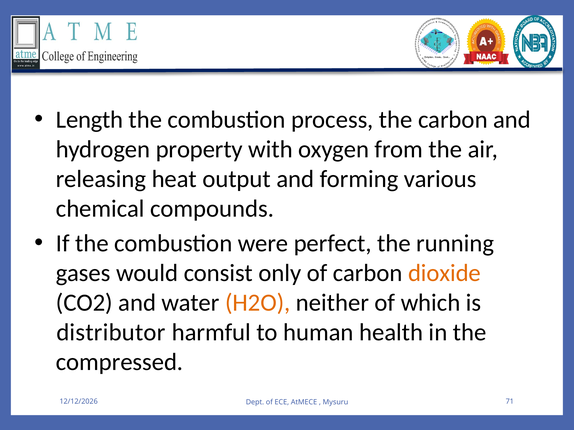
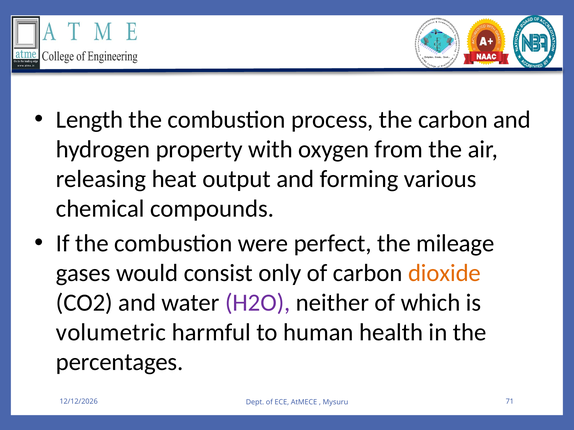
running: running -> mileage (455, 244)
H2O colour: orange -> purple (258, 303)
distributor: distributor -> volumetric (111, 333)
compressed: compressed -> percentages (120, 362)
